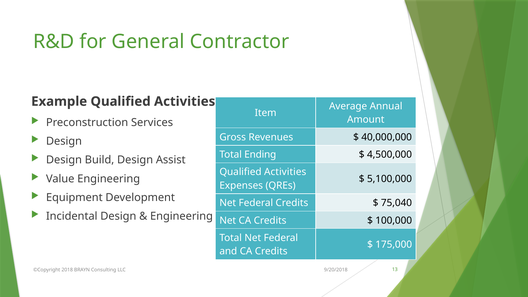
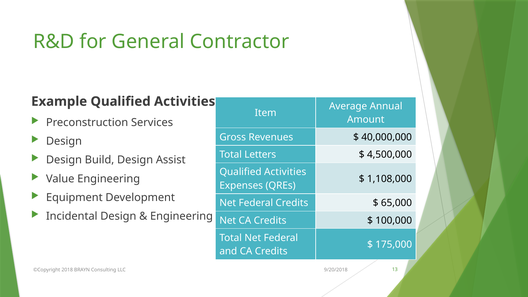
Ending: Ending -> Letters (260, 155)
5,100,000: 5,100,000 -> 1,108,000 (389, 179)
75,040: 75,040 -> 65,000 (396, 203)
